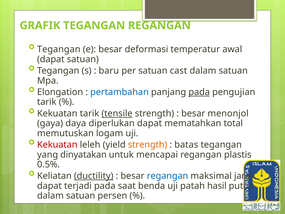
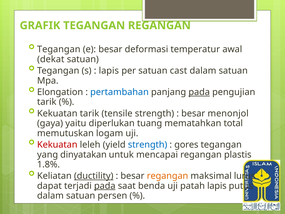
dapat: dapat -> dekat (51, 59)
baru: baru -> lapis (109, 71)
tensile underline: present -> none (117, 113)
daya: daya -> yaitu (76, 123)
diperlukan dapat: dapat -> tuang (150, 123)
strength colour: orange -> blue (148, 145)
batas: batas -> gores (186, 145)
0.5%: 0.5% -> 1.8% (49, 164)
regangan colour: blue -> orange (168, 176)
jarak: jarak -> lurus (245, 176)
pada underline: none -> present (105, 186)
patah hasil: hasil -> lapis (217, 186)
